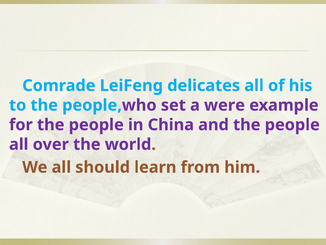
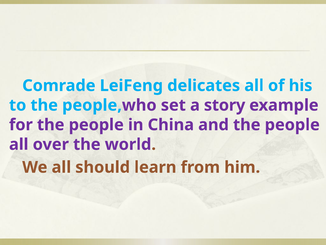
were: were -> story (225, 105)
